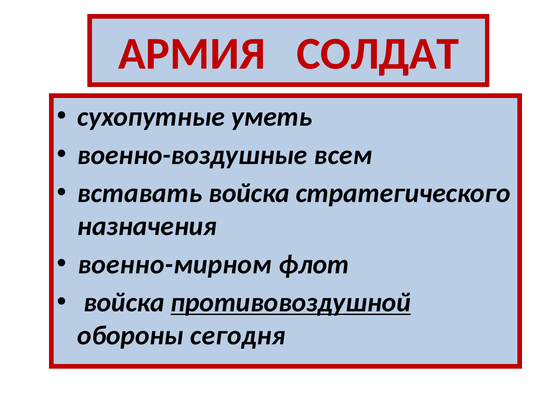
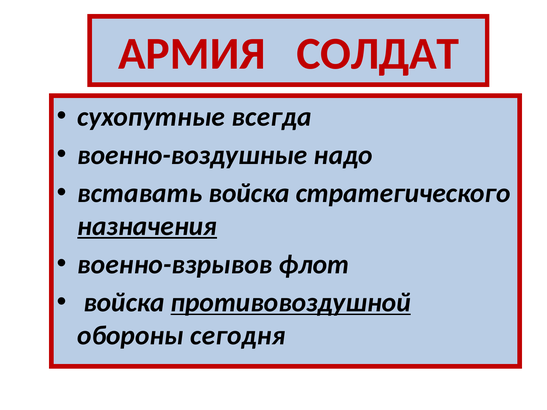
уметь: уметь -> всегда (271, 117)
всем: всем -> надо (343, 155)
назначения underline: none -> present (147, 226)
военно-мирном: военно-мирном -> военно-взрывов (175, 264)
